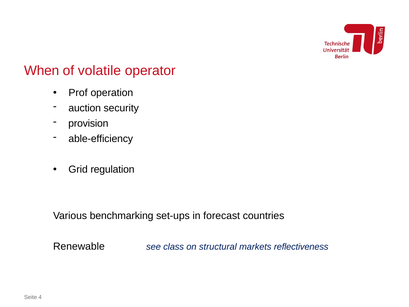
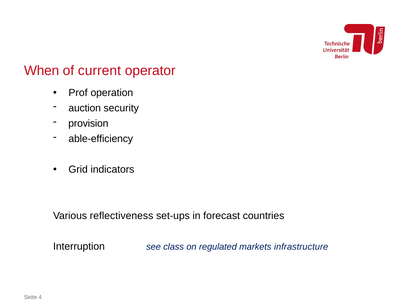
volatile: volatile -> current (99, 71)
regulation: regulation -> indicators (112, 169)
benchmarking: benchmarking -> reflectiveness (122, 215)
Renewable: Renewable -> Interruption (79, 246)
structural: structural -> regulated (218, 246)
reflectiveness: reflectiveness -> infrastructure (301, 246)
